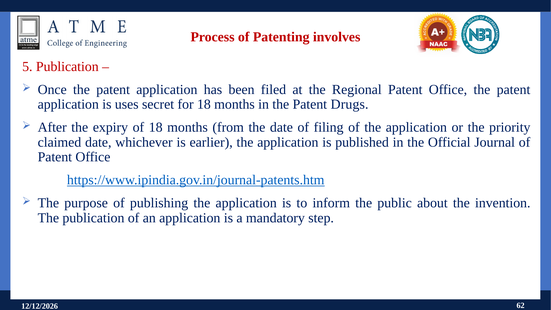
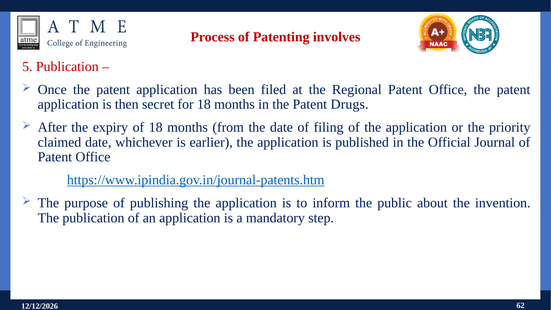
uses: uses -> then (127, 104)
